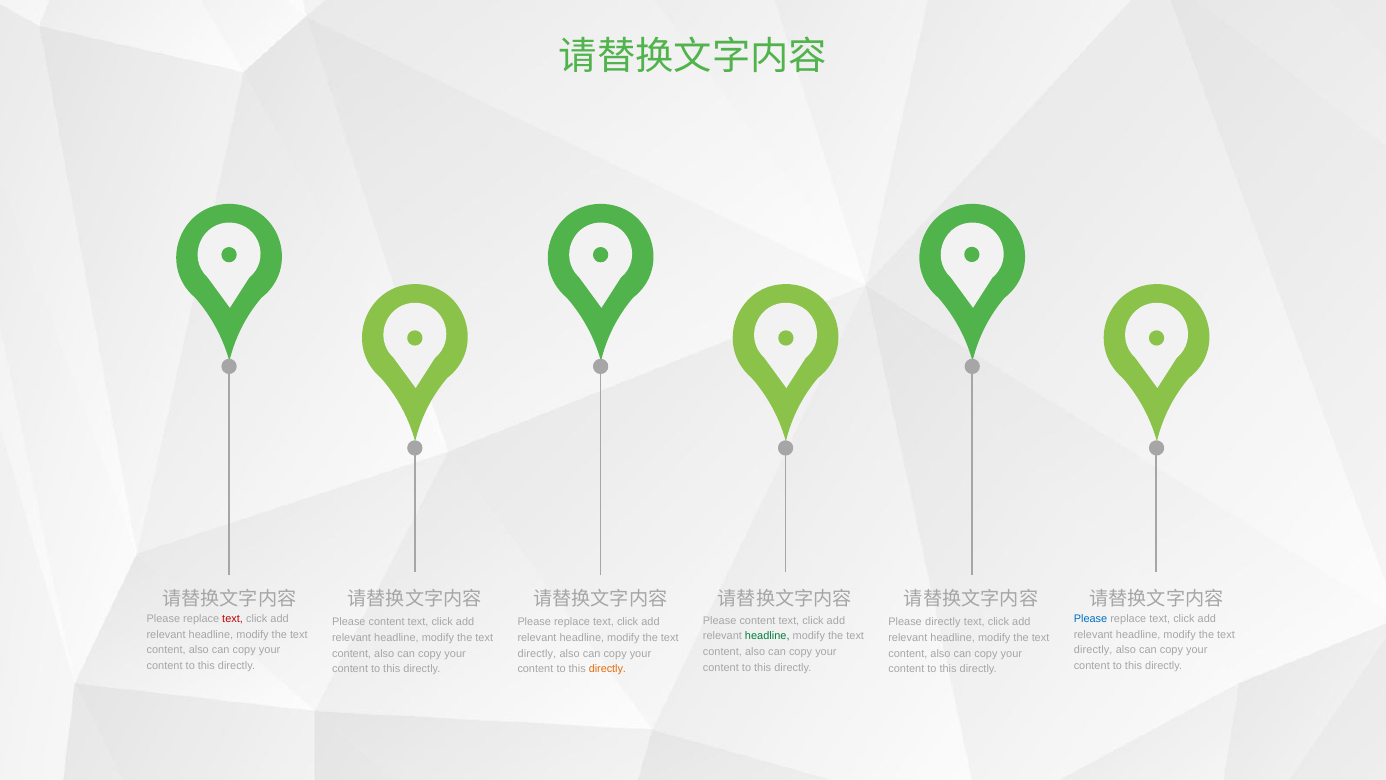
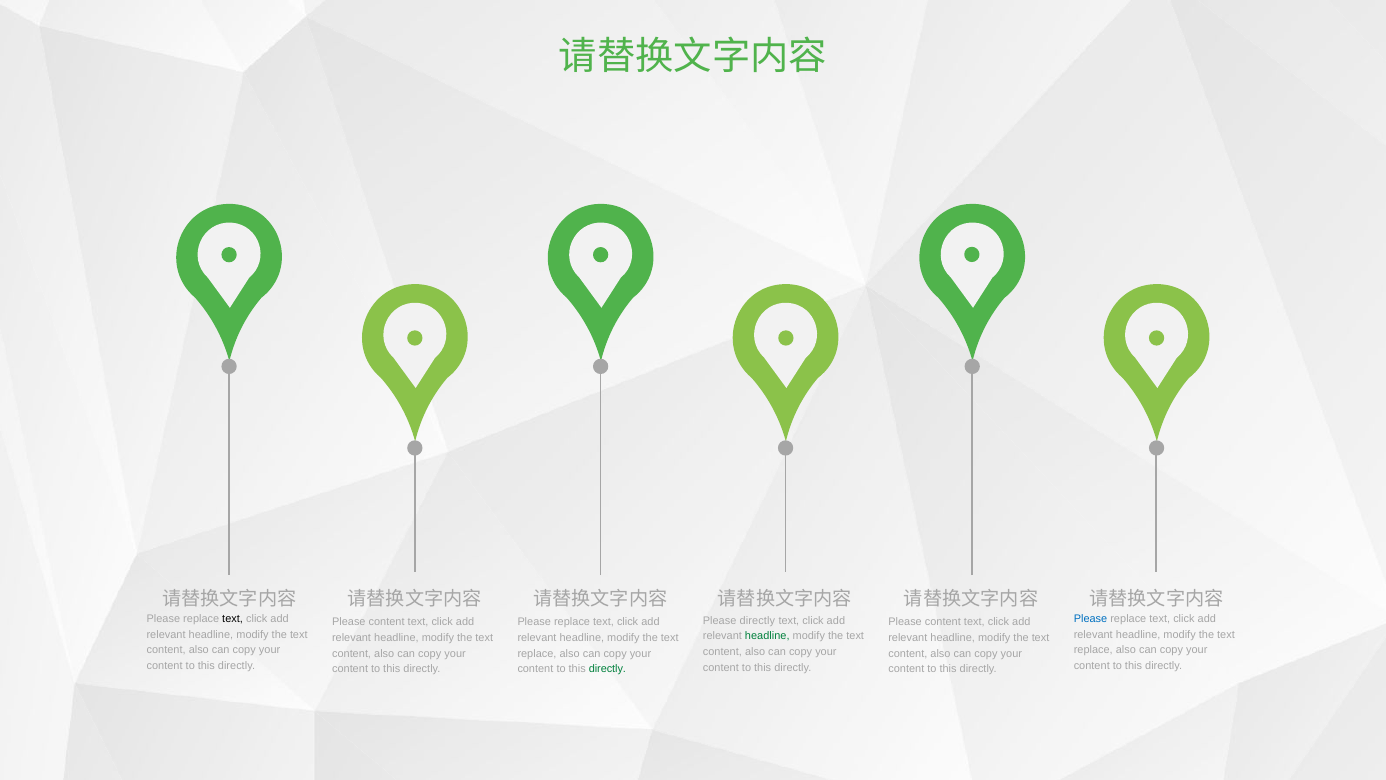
text colour: red -> black (233, 619)
content: content -> directly (757, 620)
directly: directly -> content (943, 622)
directly: directly -> replace (1093, 650)
directly: directly -> replace (537, 653)
directly colour: orange -> green (607, 669)
